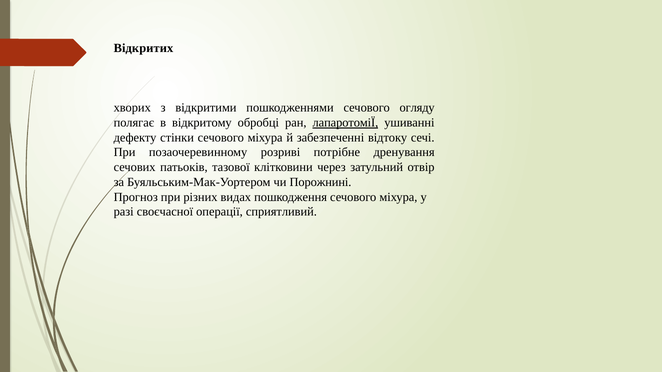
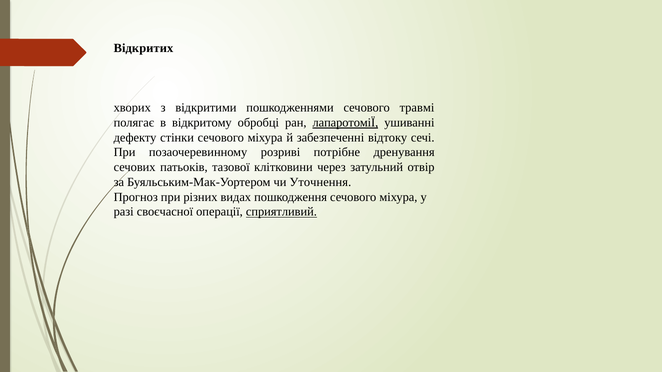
огляду: огляду -> травмі (417, 108)
Порожнині: Порожнині -> Уточнення (320, 182)
сприятливий underline: none -> present (281, 212)
